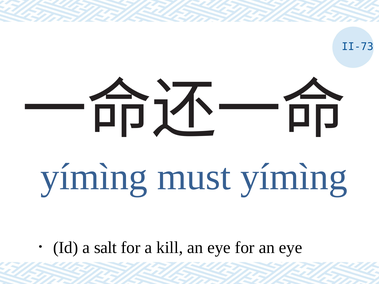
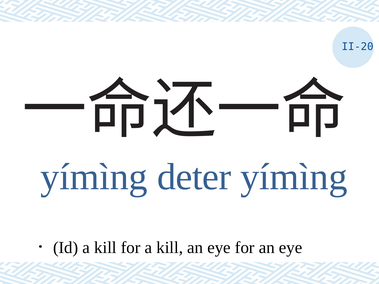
II-73: II-73 -> II-20 (358, 47)
must: must -> deter (194, 177)
salt: salt -> kill (105, 248)
